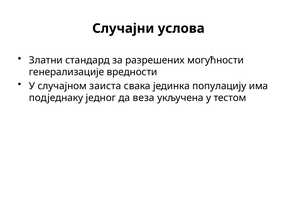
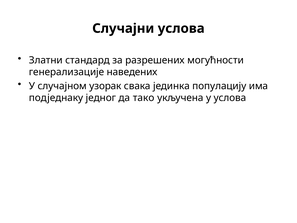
вредности: вредности -> наведених (132, 72)
заиста: заиста -> узорак (105, 86)
веза: веза -> тако (144, 98)
у тестом: тестом -> услова (230, 98)
